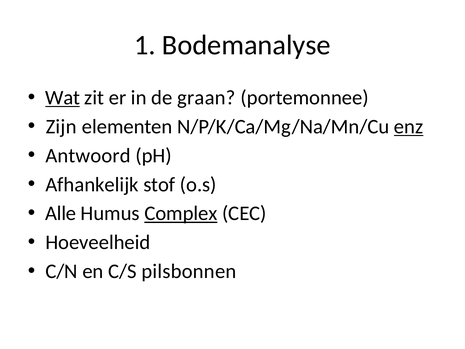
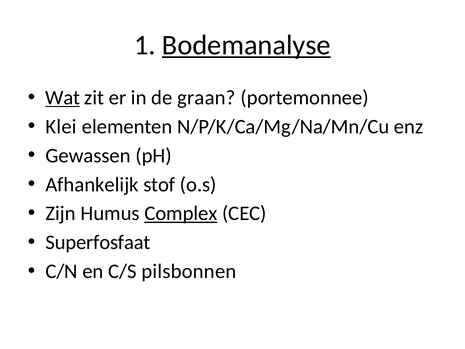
Bodemanalyse underline: none -> present (246, 45)
Zijn: Zijn -> Klei (61, 126)
enz underline: present -> none (409, 126)
Antwoord: Antwoord -> Gewassen (88, 155)
Alle: Alle -> Zijn (61, 213)
Hoeveelheid: Hoeveelheid -> Superfosfaat (98, 242)
